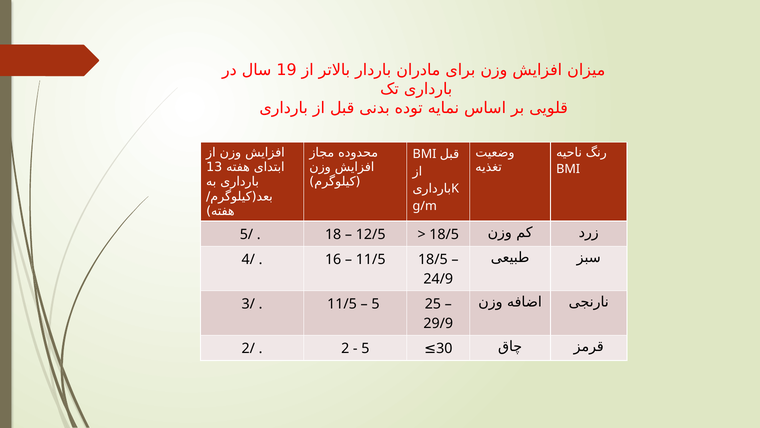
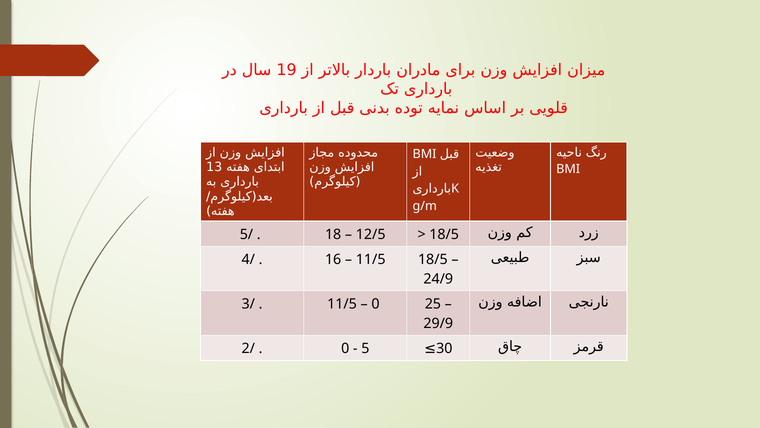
5: 5 -> 0 (376, 304)
2: 2 -> 0 (345, 348)
